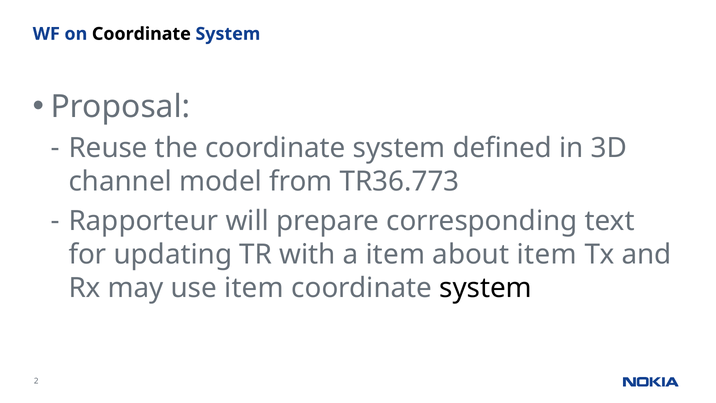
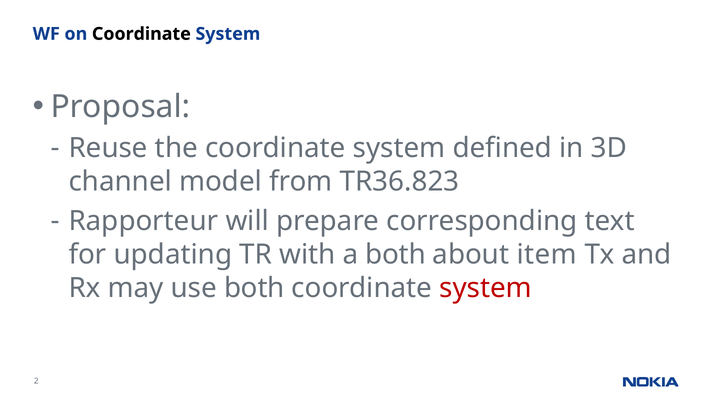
TR36.773: TR36.773 -> TR36.823 (399, 182)
a item: item -> both (396, 254)
use item: item -> both (254, 288)
system colour: black -> red (486, 288)
